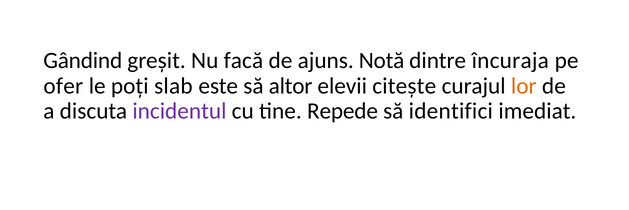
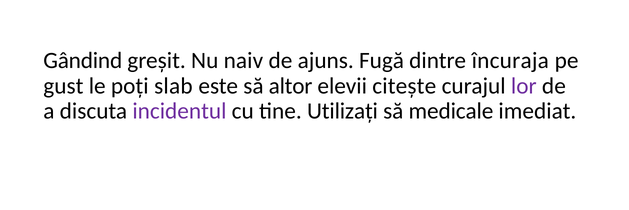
facă: facă -> naiv (243, 61)
Notă: Notă -> Fugă (382, 61)
ofer: ofer -> gust (63, 86)
lor colour: orange -> purple (524, 86)
Repede: Repede -> Utilizați (343, 111)
identifici: identifici -> medicale (451, 111)
